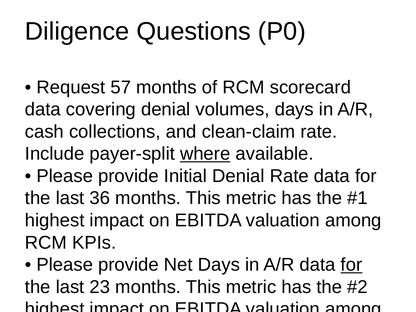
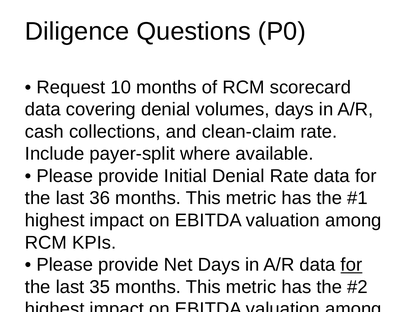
57: 57 -> 10 (121, 87)
where underline: present -> none (205, 154)
23: 23 -> 35 (100, 287)
